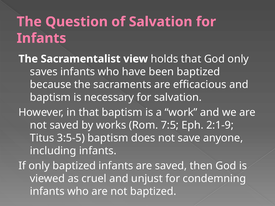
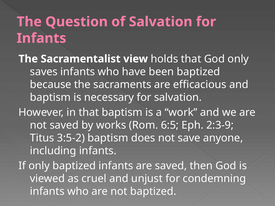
7:5: 7:5 -> 6:5 (170, 125)
2:1-9: 2:1-9 -> 2:3-9 (220, 125)
3:5-5: 3:5-5 -> 3:5-2 (71, 138)
